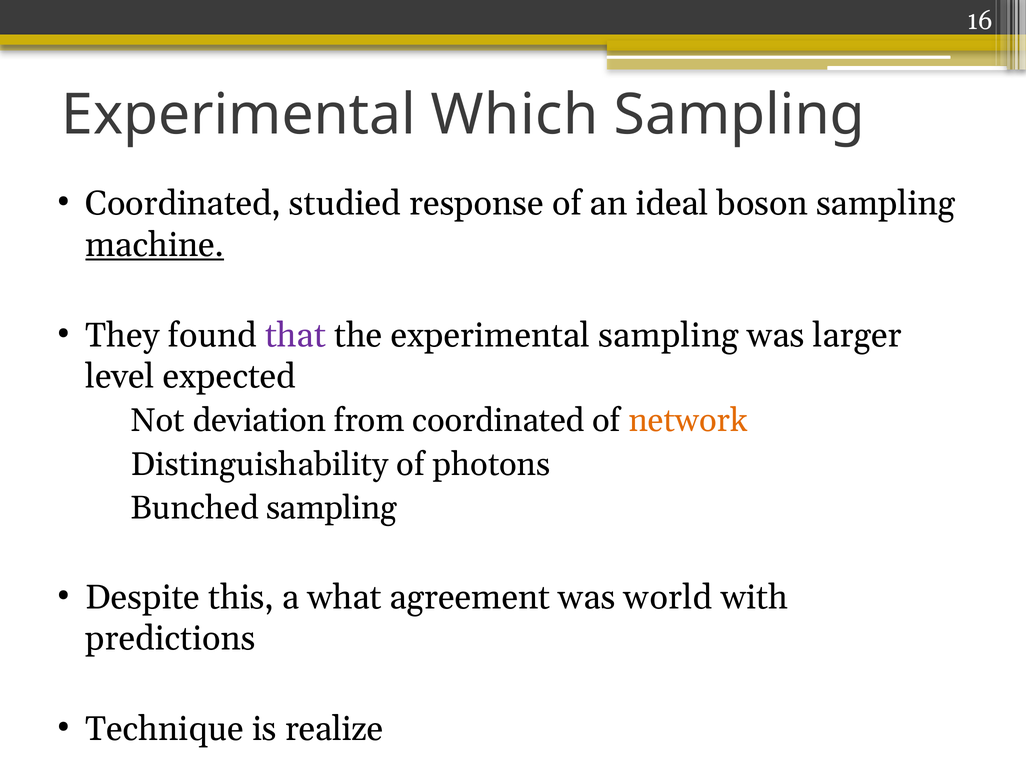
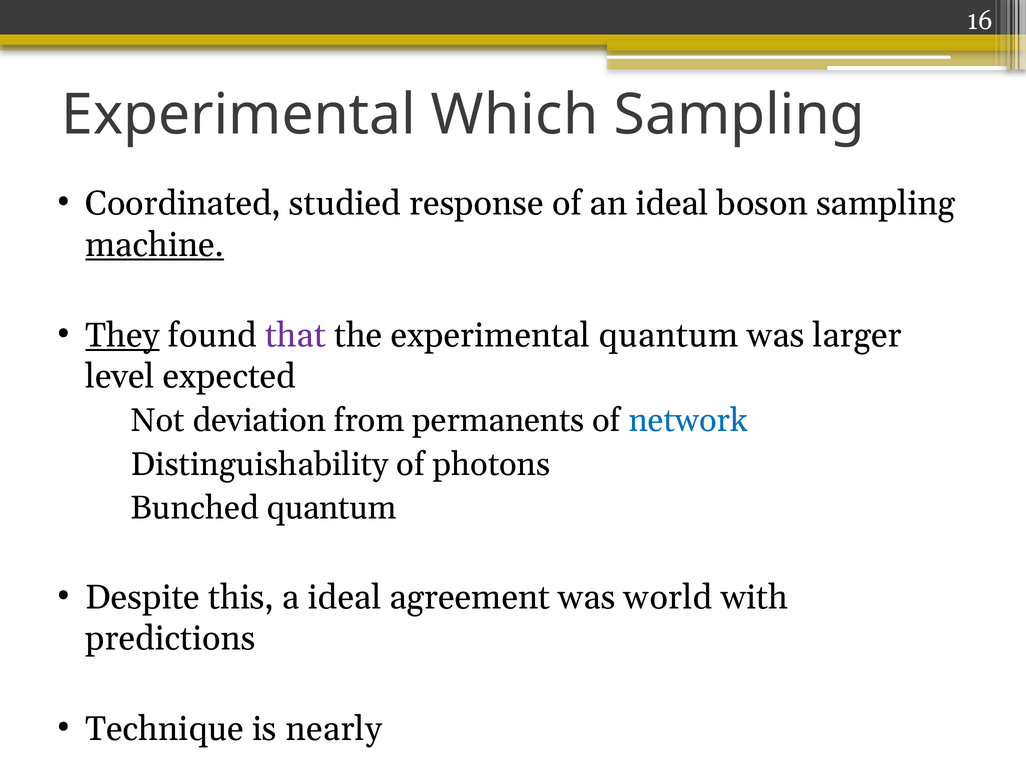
They underline: none -> present (123, 336)
experimental sampling: sampling -> quantum (669, 336)
from coordinated: coordinated -> permanents (498, 421)
network colour: orange -> blue (688, 421)
Bunched sampling: sampling -> quantum (331, 508)
a what: what -> ideal (345, 598)
realize: realize -> nearly (334, 730)
